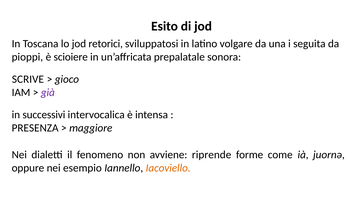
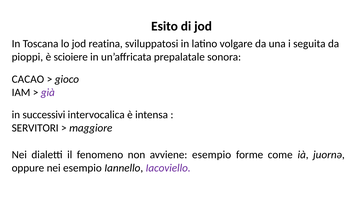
retorici: retorici -> reatina (106, 44)
SCRIVE: SCRIVE -> CACAO (28, 79)
PRESENZA: PRESENZA -> SERVITORI (35, 128)
avviene riprende: riprende -> esempio (212, 154)
Iacoviello colour: orange -> purple (168, 168)
